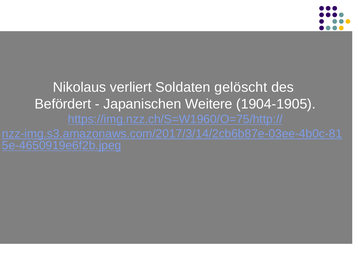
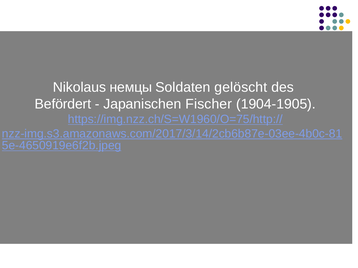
verliert: verliert -> немцы (131, 87)
Weitere: Weitere -> Fischer (209, 104)
